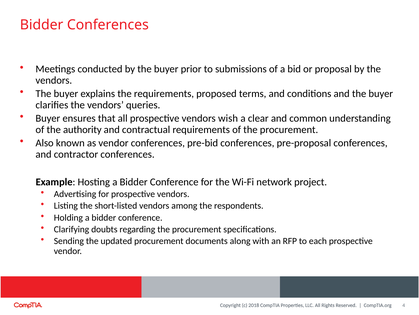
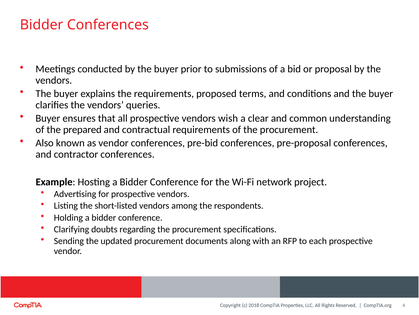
authority: authority -> prepared (82, 129)
